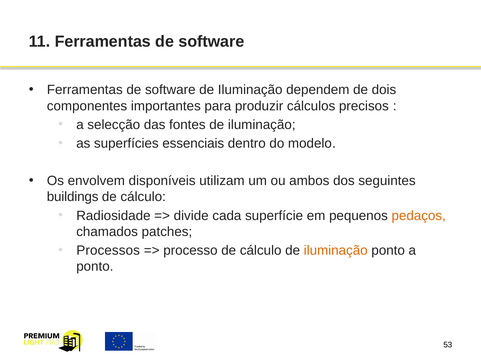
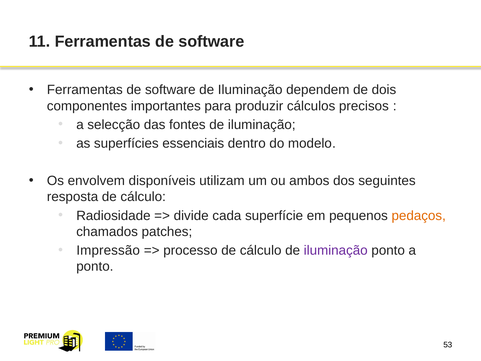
buildings: buildings -> resposta (73, 197)
Processos: Processos -> Impressão (108, 250)
iluminação colour: orange -> purple (336, 250)
